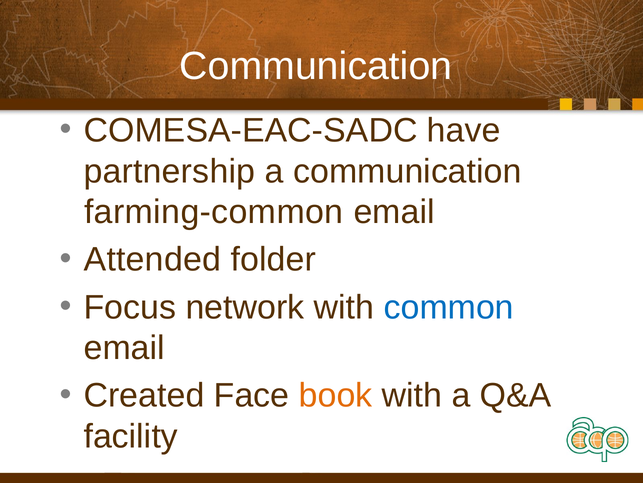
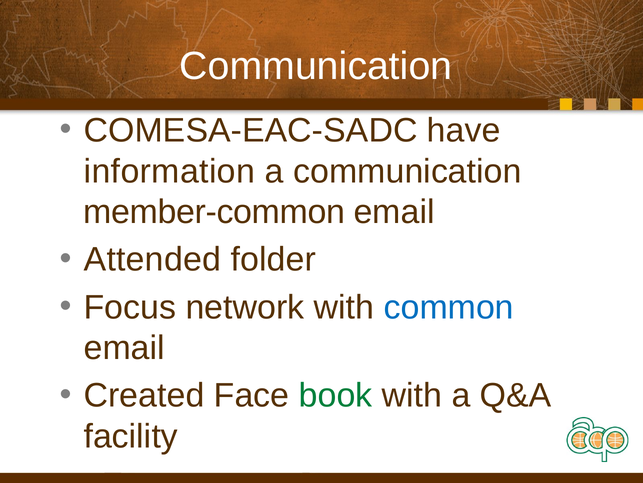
partnership: partnership -> information (169, 171)
farming-common: farming-common -> member-common (214, 212)
book colour: orange -> green (336, 395)
